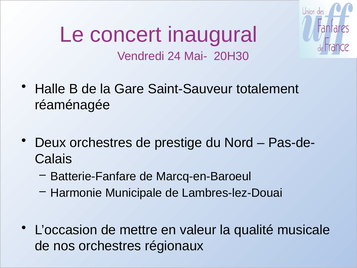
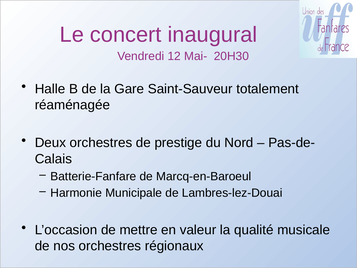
24: 24 -> 12 (174, 56)
